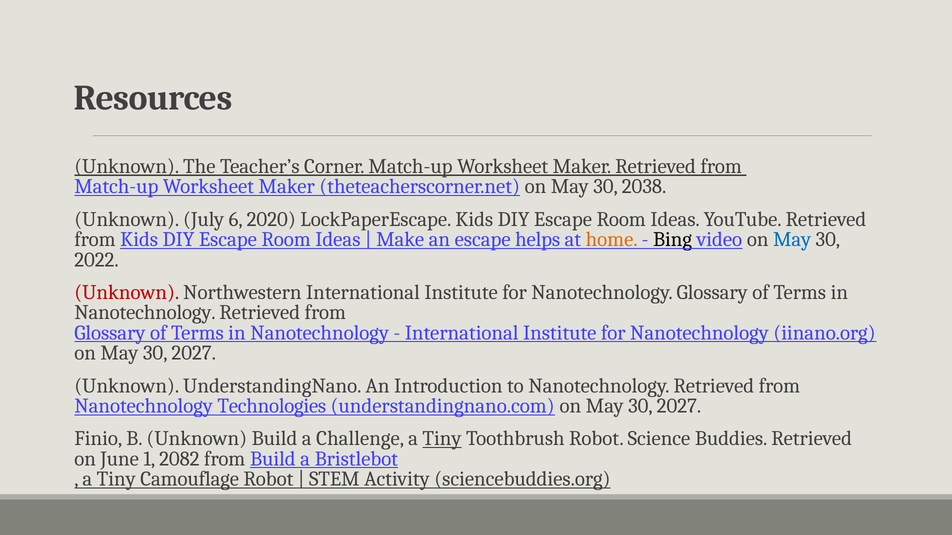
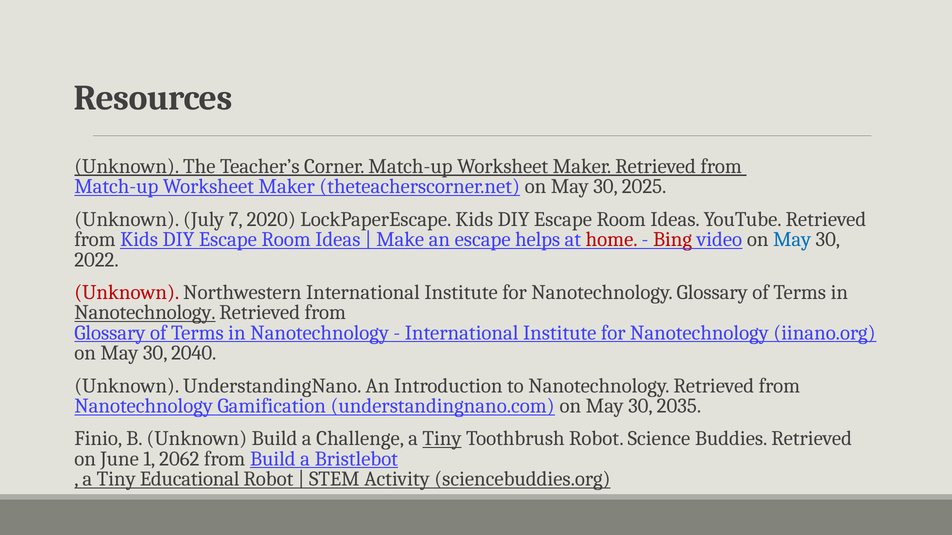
2038: 2038 -> 2025 (644, 187)
6: 6 -> 7 (236, 219)
home colour: orange -> red (612, 240)
Bing colour: black -> red (672, 240)
Nanotechnology underline: none -> present (145, 313)
2027: 2027 -> 2040 (194, 353)
Technologies: Technologies -> Gamification (272, 406)
2027: 2027 -> 2035 (679, 406)
2082: 2082 -> 2062 (179, 459)
Camouflage: Camouflage -> Educational (190, 479)
